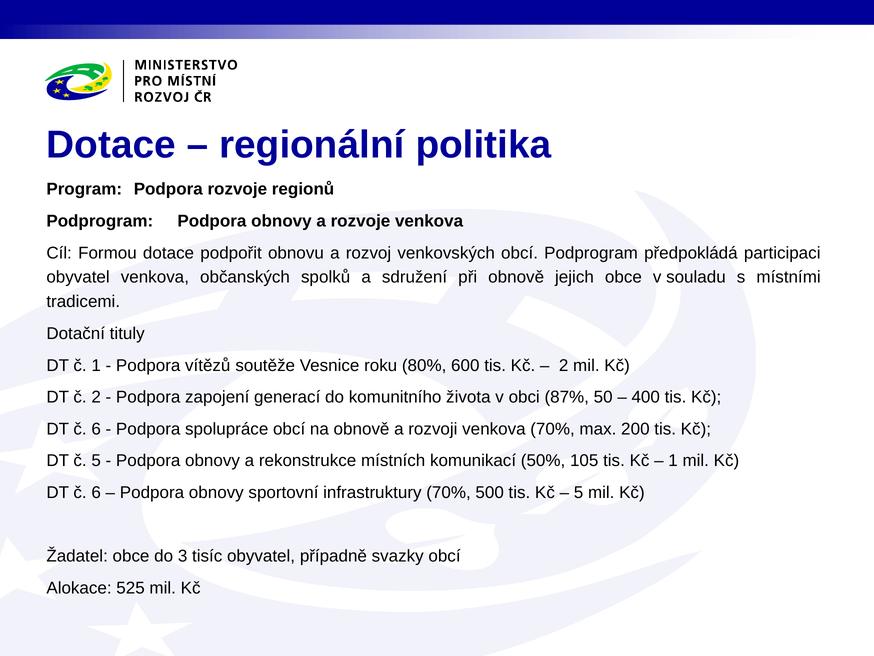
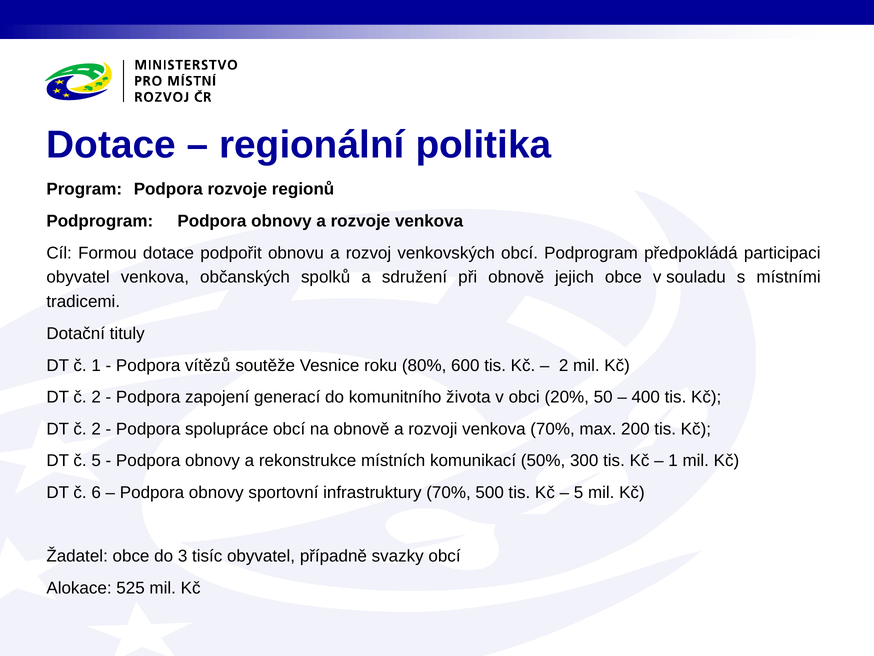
87%: 87% -> 20% (567, 397)
6: 6 -> 2 (96, 429)
105: 105 -> 300 (584, 460)
